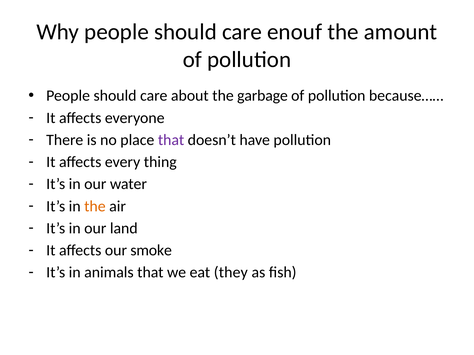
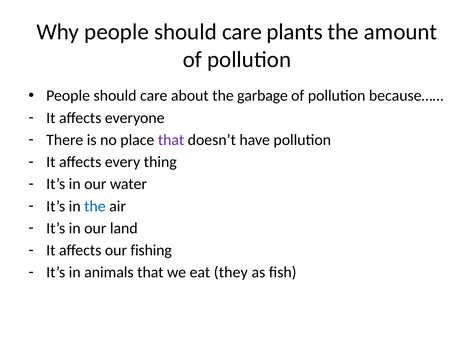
enouf: enouf -> plants (295, 32)
the colour: orange -> blue (95, 206)
smoke: smoke -> fishing (151, 251)
